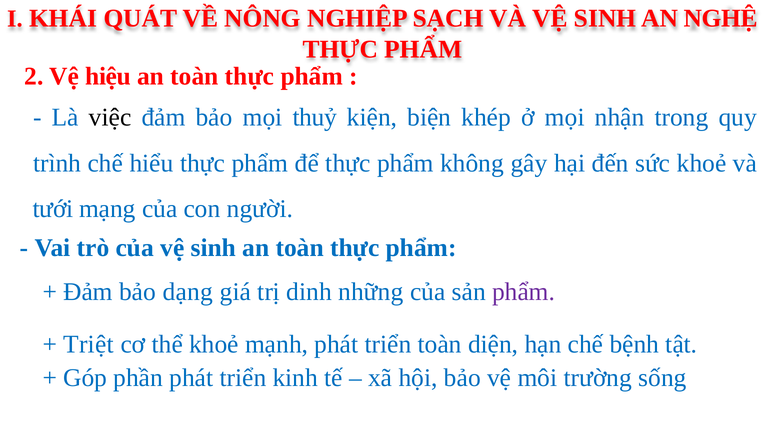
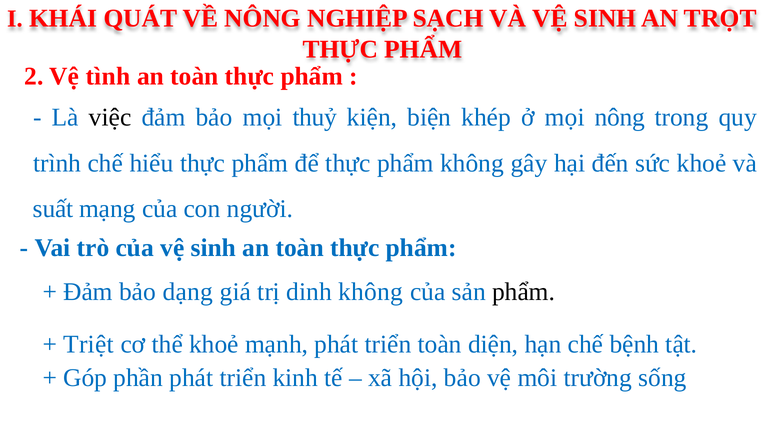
NGHỆ: NGHỆ -> TRỌT (720, 19)
hiệu: hiệu -> tình (108, 77)
mọi nhận: nhận -> nông (620, 117)
tưới: tưới -> suất (53, 209)
dinh những: những -> không (371, 292)
phẩm colour: purple -> black (524, 292)
